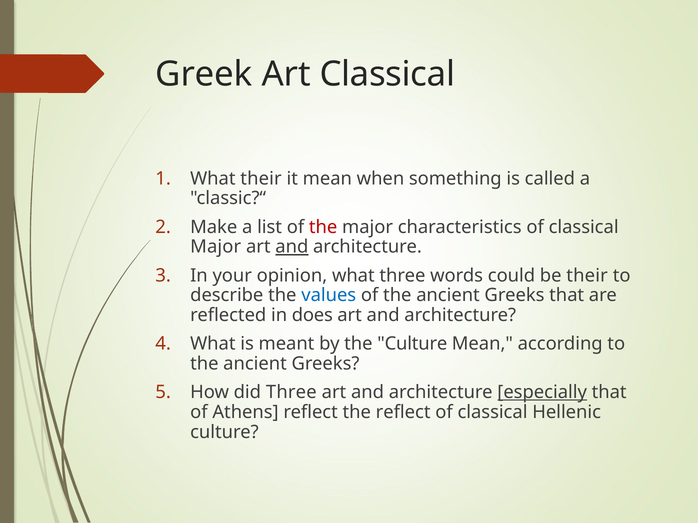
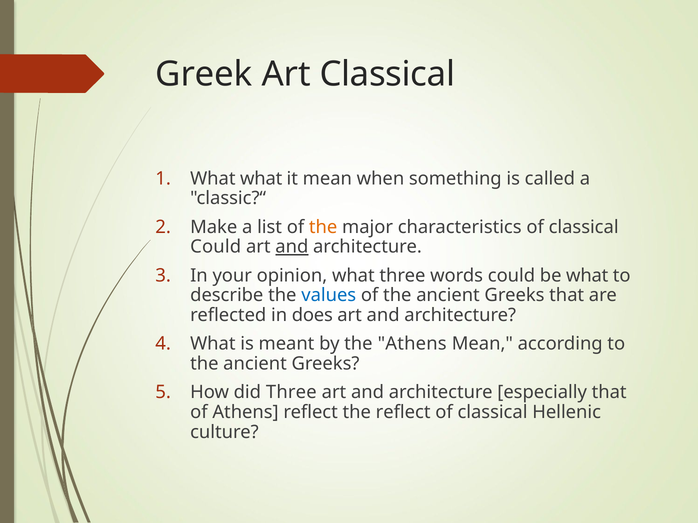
What their: their -> what (261, 179)
the colour: red -> orange (323, 227)
Major: Major -> Could (216, 247)
be their: their -> what (587, 276)
the Culture: Culture -> Athens (412, 344)
especially underline: present -> none (542, 393)
